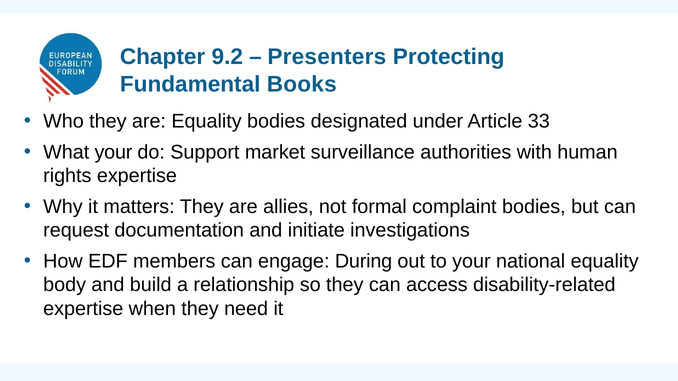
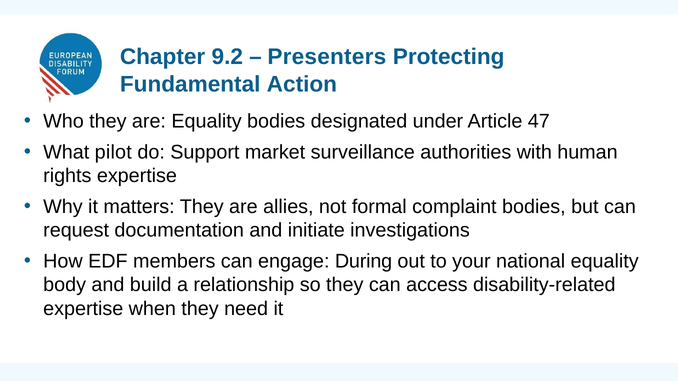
Books: Books -> Action (302, 84)
33: 33 -> 47 (539, 121)
What your: your -> pilot (113, 152)
